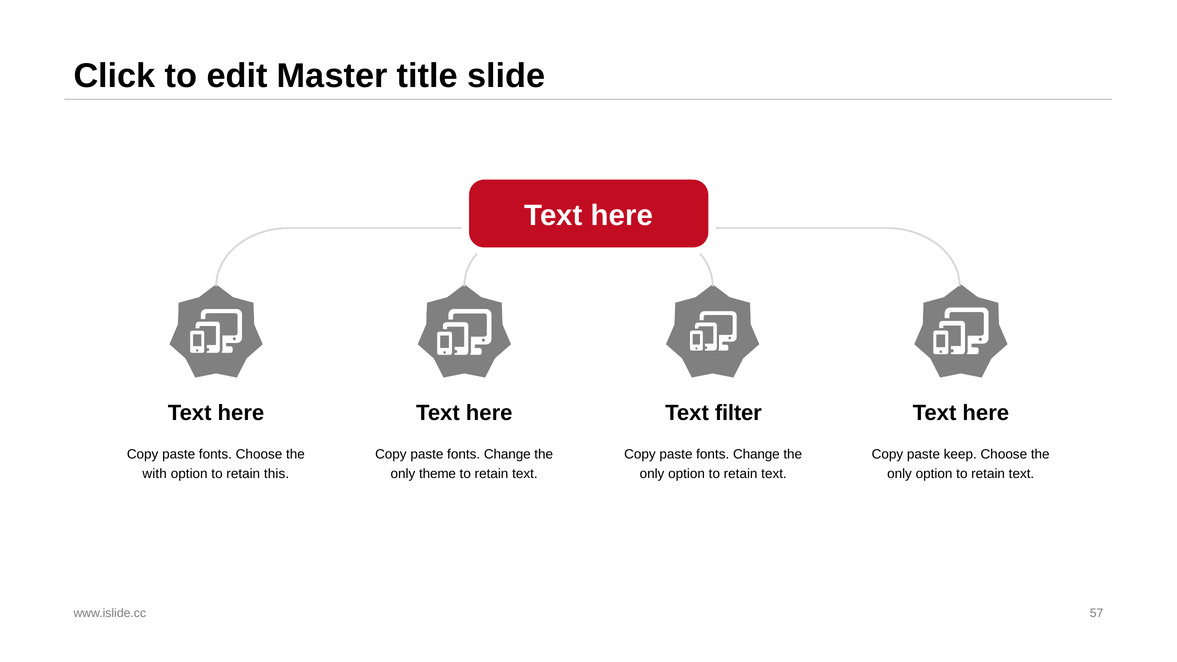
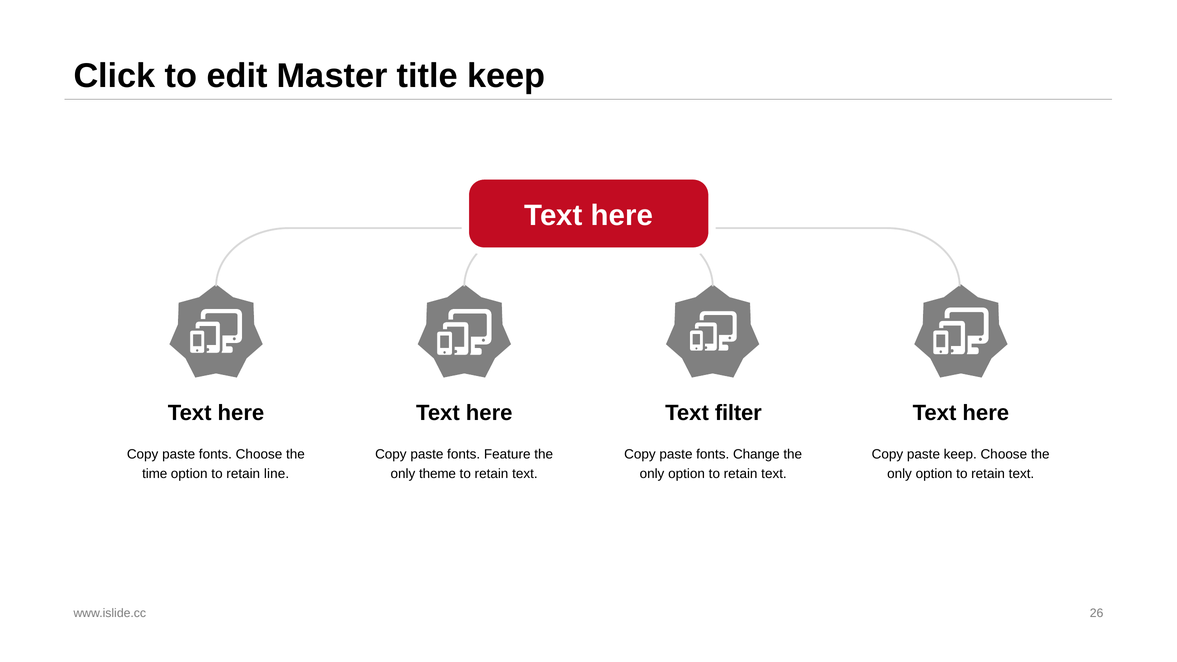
title slide: slide -> keep (506, 76)
Change: Change -> Feature (507, 455)
with: with -> time (155, 474)
this: this -> line (277, 474)
57: 57 -> 26 (1097, 613)
